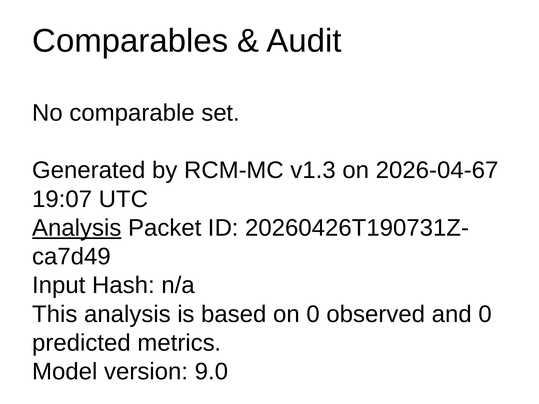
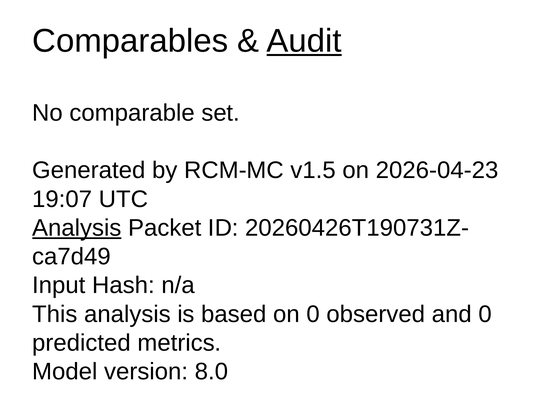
Audit underline: none -> present (304, 41)
v1.3: v1.3 -> v1.5 (313, 171)
2026-04-67: 2026-04-67 -> 2026-04-23 (437, 171)
9.0: 9.0 -> 8.0 (211, 372)
